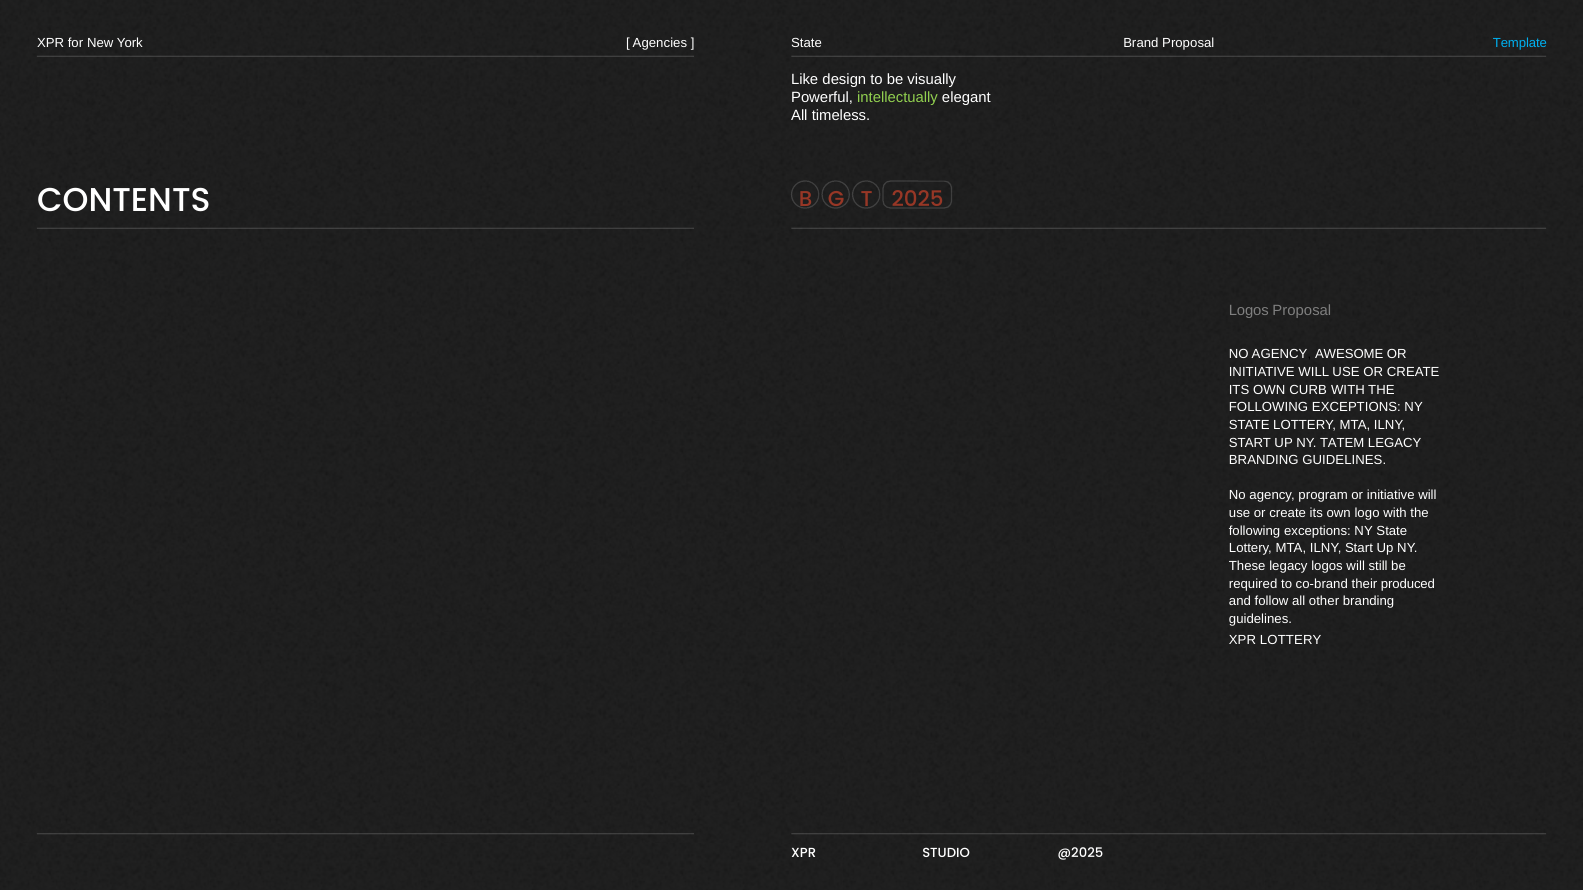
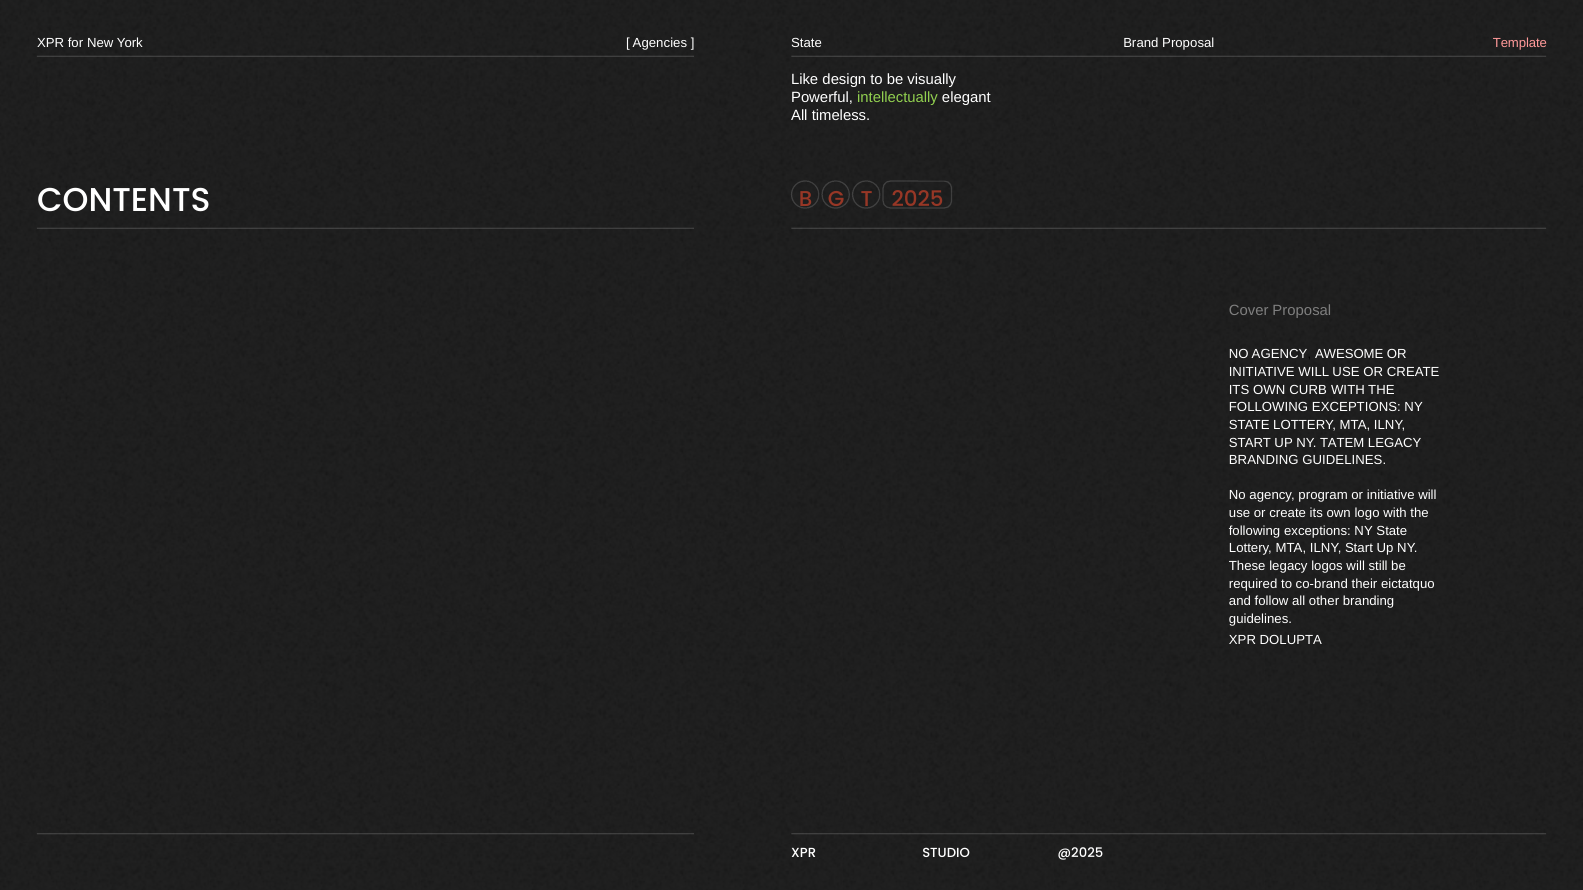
Template colour: light blue -> pink (1520, 43)
Logos: Logos -> Cover (1249, 310)
produced: produced -> eictatquo (1408, 584)
XPR LOTTERY: LOTTERY -> DOLUPTA (1291, 640)
